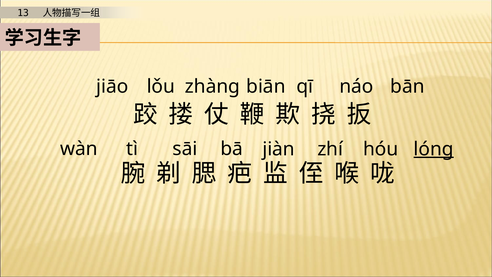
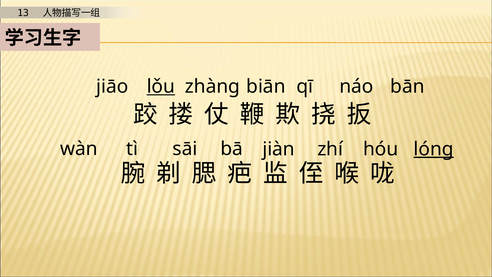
lǒu underline: none -> present (161, 87)
